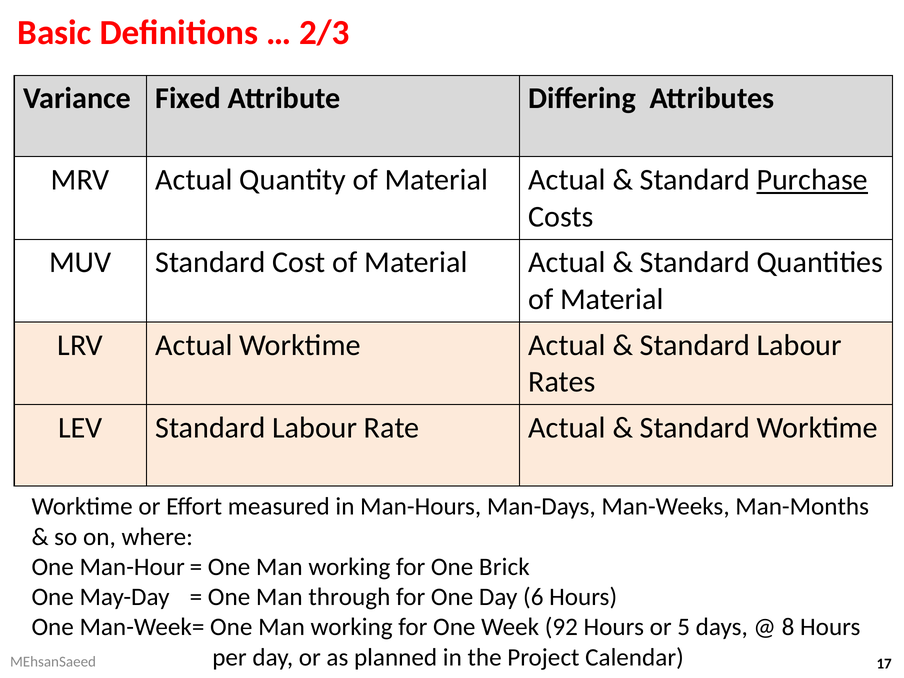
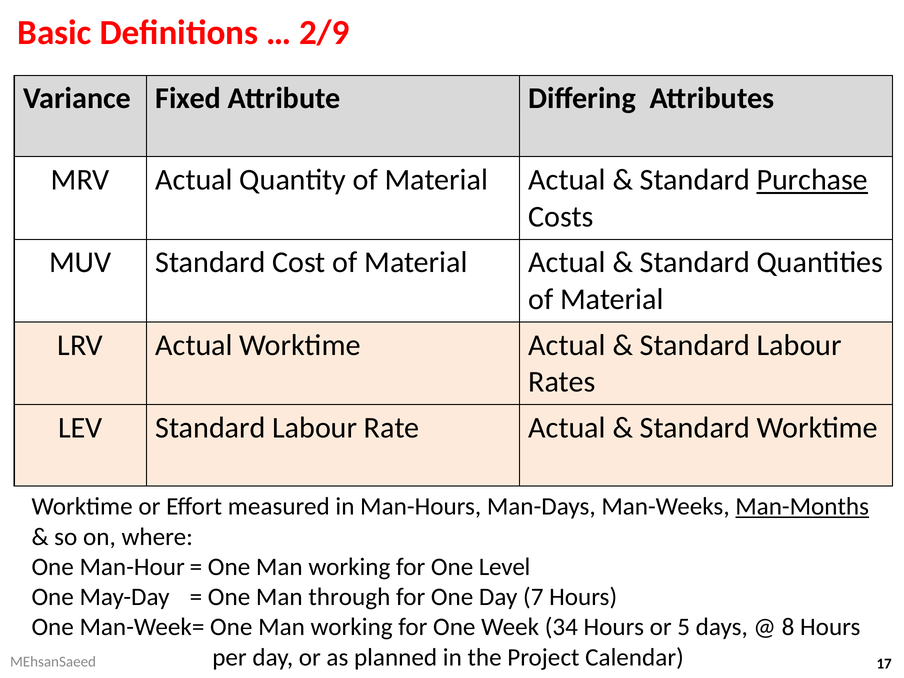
2/3: 2/3 -> 2/9 (324, 33)
Man-Months underline: none -> present (802, 507)
Brick: Brick -> Level (505, 567)
6: 6 -> 7 (533, 597)
92: 92 -> 34 (561, 627)
